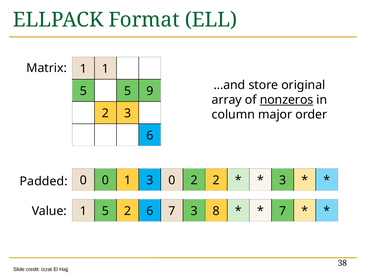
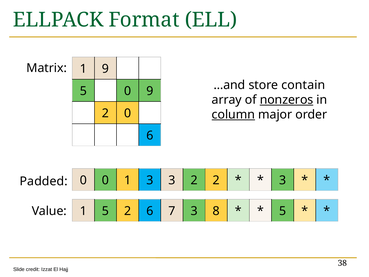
1 1: 1 -> 9 (106, 69)
original: original -> contain (303, 85)
5 5: 5 -> 0 (128, 91)
2 3: 3 -> 0 (128, 113)
column underline: none -> present (233, 115)
3 0: 0 -> 3 (172, 180)
7: 7 -> 5 (283, 211)
